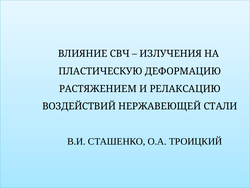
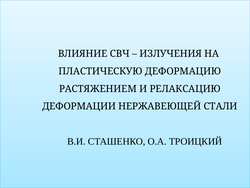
ВОЗДЕЙСТВИЙ: ВОЗДЕЙСТВИЙ -> ДЕФОРМАЦИИ (79, 106)
